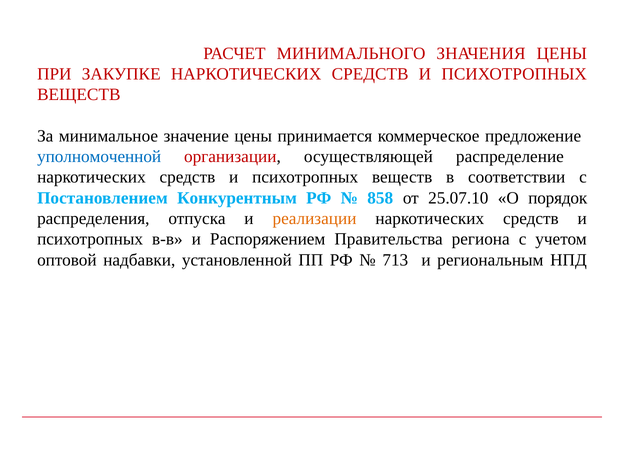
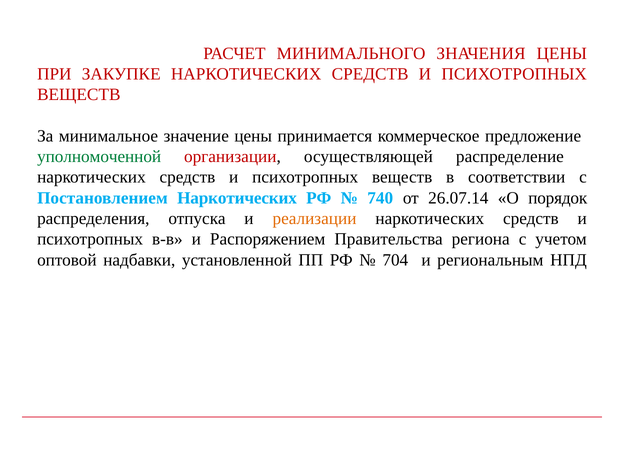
уполномоченной colour: blue -> green (99, 157)
Постановлением Конкурентным: Конкурентным -> Наркотических (237, 198)
858: 858 -> 740 (380, 198)
25.07.10: 25.07.10 -> 26.07.14 (458, 198)
713: 713 -> 704 (395, 260)
